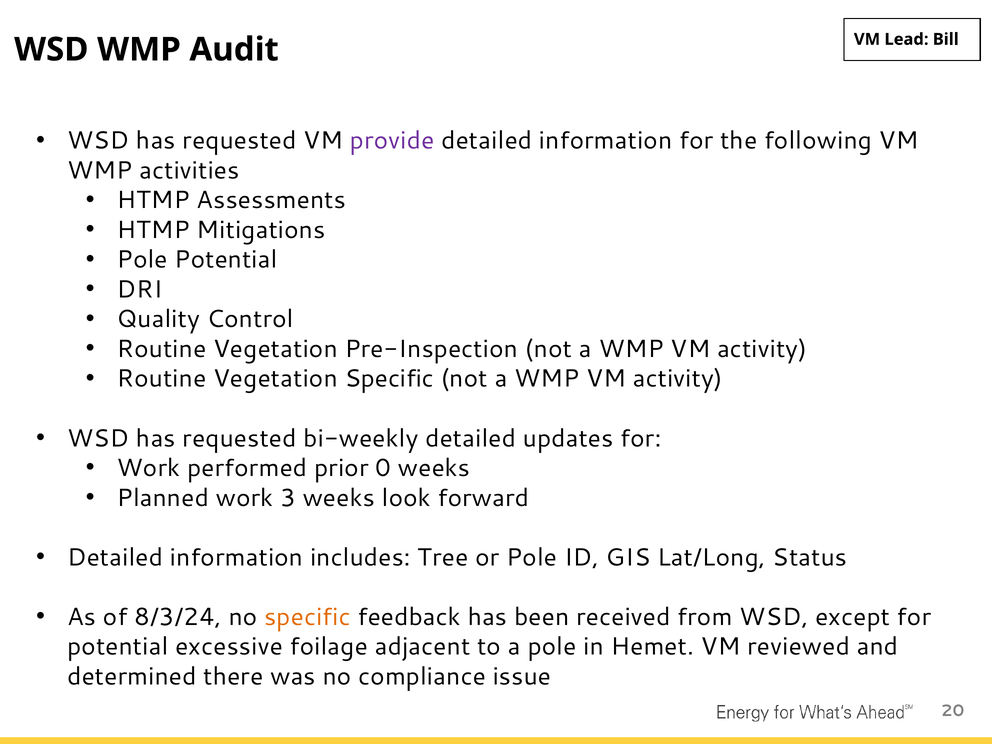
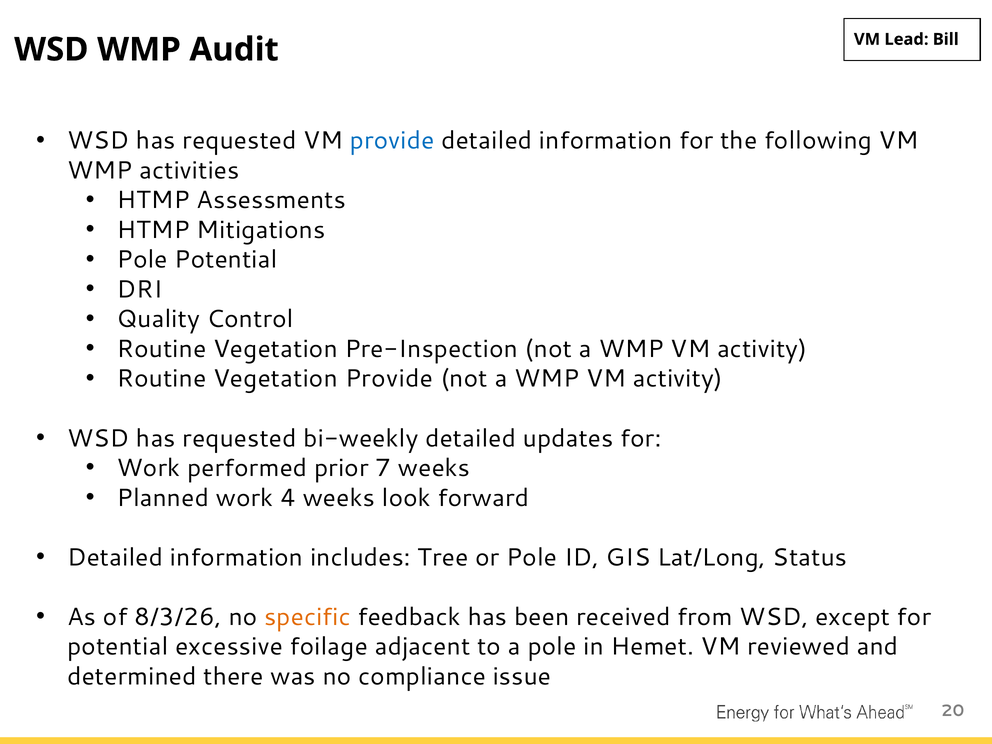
provide colour: purple -> blue (392, 141)
Vegetation Specific: Specific -> Provide (389, 379)
0: 0 -> 7 (383, 468)
3: 3 -> 4 (288, 498)
8/3/24: 8/3/24 -> 8/3/26 (178, 617)
